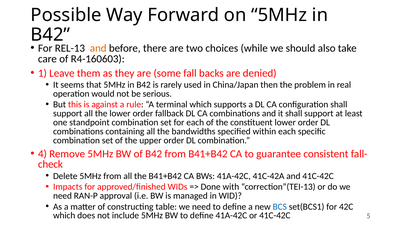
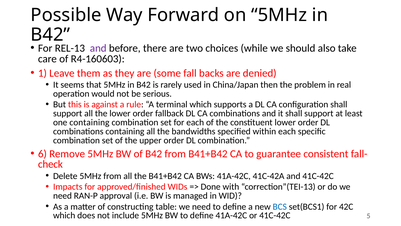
and colour: orange -> purple (98, 48)
one standpoint: standpoint -> containing (89, 122)
4: 4 -> 6 (42, 154)
